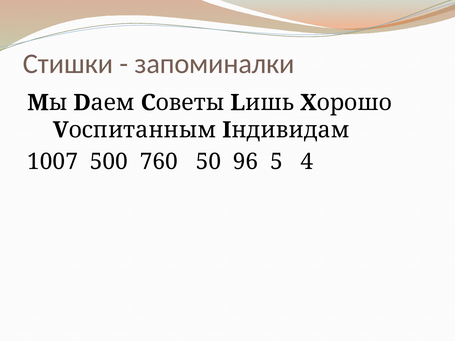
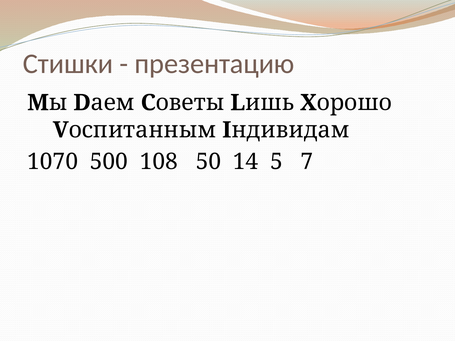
запоминалки: запоминалки -> презентацию (215, 64)
1007: 1007 -> 1070 (53, 162)
760: 760 -> 108 (159, 162)
96: 96 -> 14 (246, 162)
4: 4 -> 7 (307, 162)
